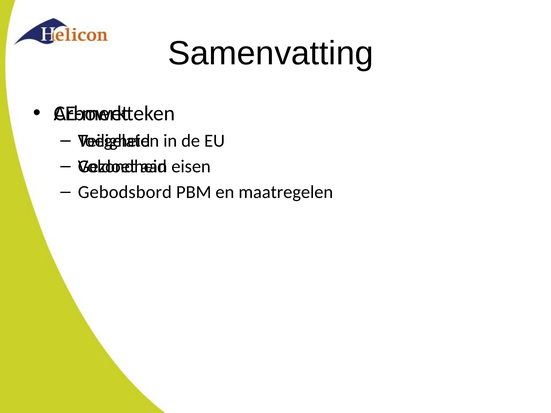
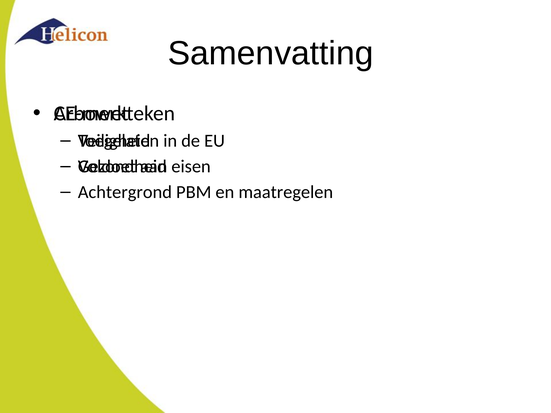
Gebodsbord: Gebodsbord -> Achtergrond (125, 192)
